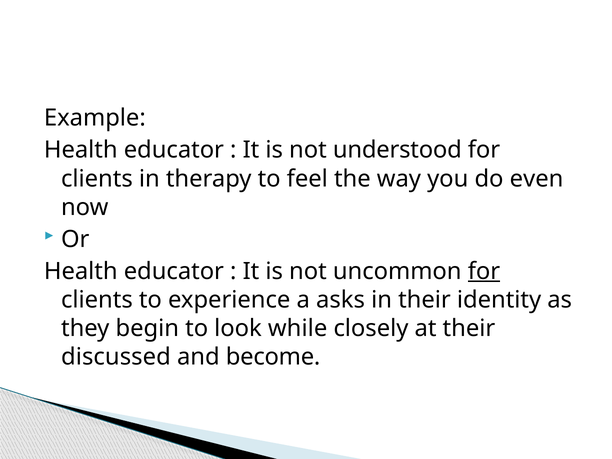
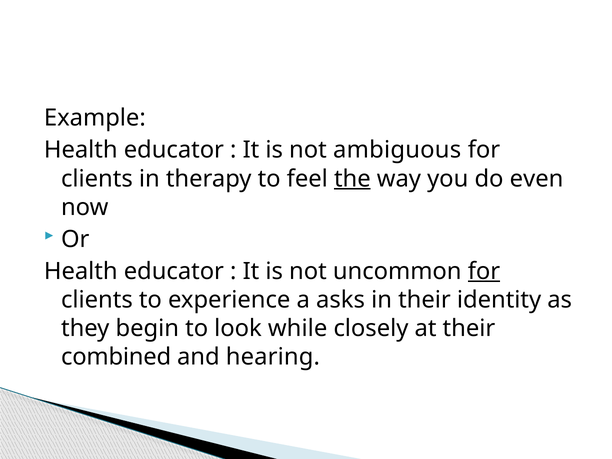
understood: understood -> ambiguous (397, 150)
the underline: none -> present (352, 179)
discussed: discussed -> combined (116, 357)
become: become -> hearing (273, 357)
